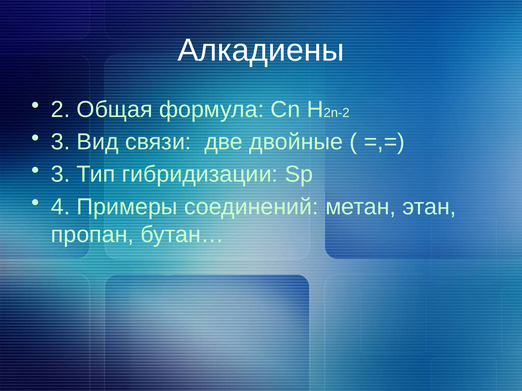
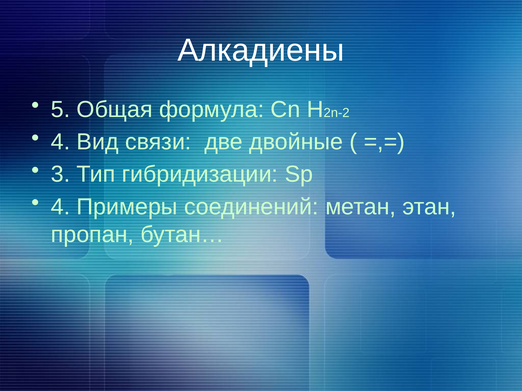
2: 2 -> 5 (61, 110)
3: 3 -> 4 (61, 142)
